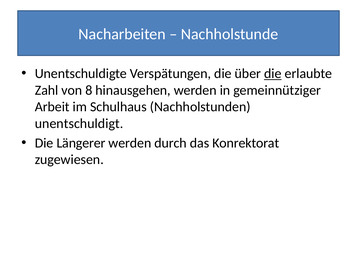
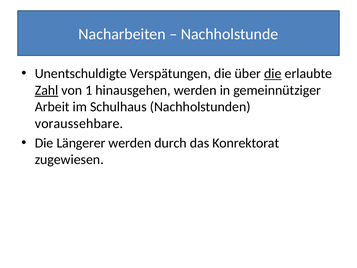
Zahl underline: none -> present (47, 90)
8: 8 -> 1 (89, 90)
unentschuldigt: unentschuldigt -> voraussehbare (79, 123)
